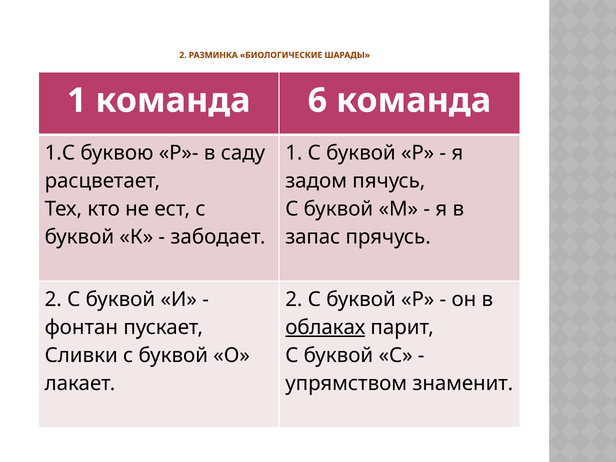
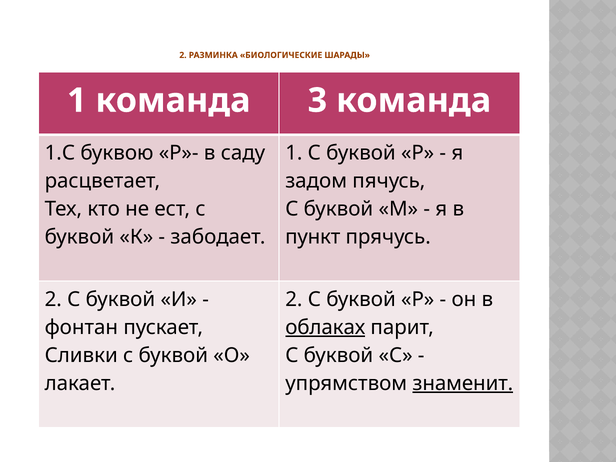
6: 6 -> 3 (317, 101)
запас: запас -> пункт (313, 237)
знаменит underline: none -> present (463, 383)
